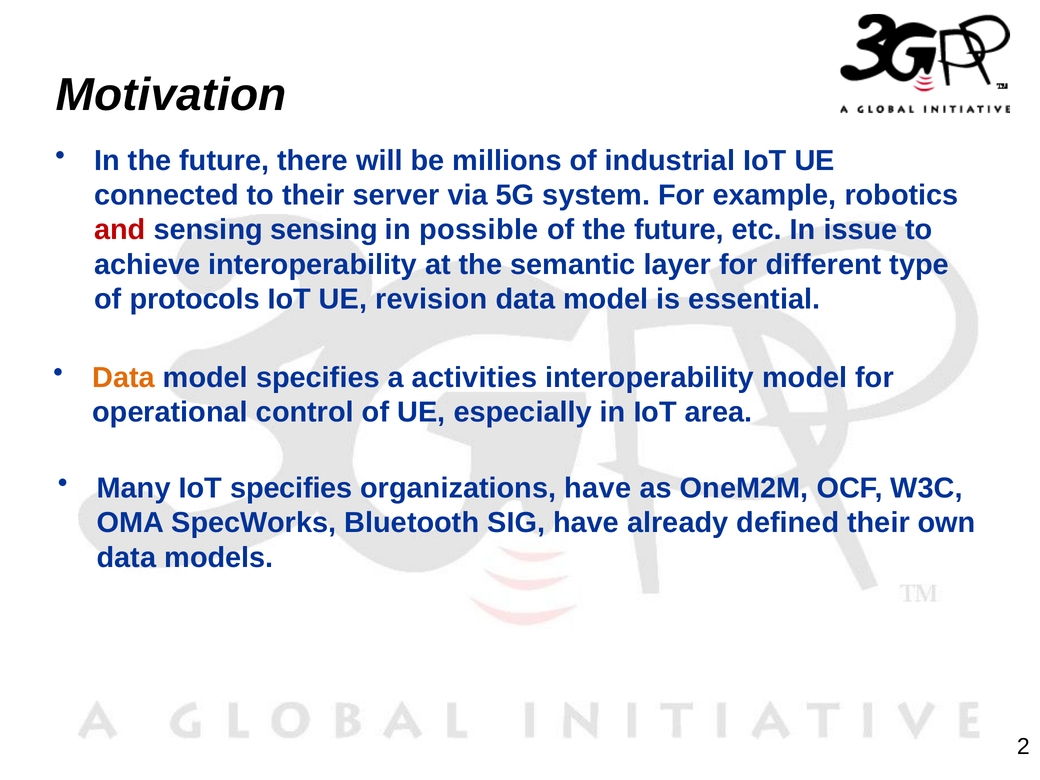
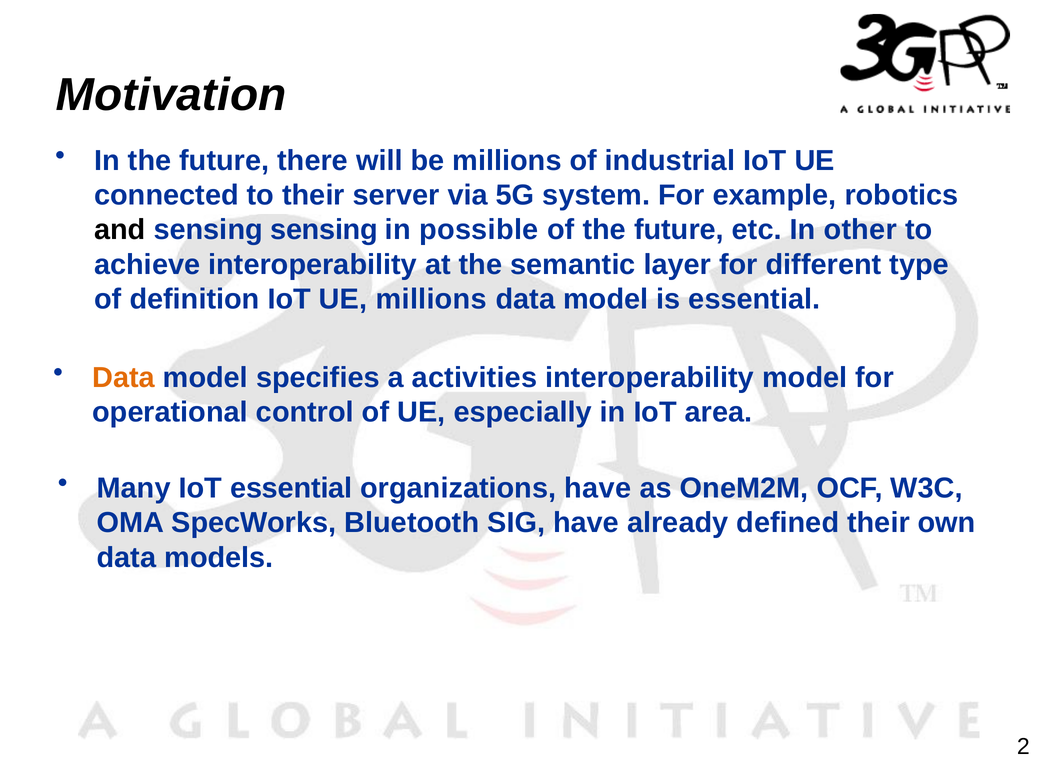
and colour: red -> black (120, 230)
issue: issue -> other (860, 230)
protocols: protocols -> definition (195, 299)
UE revision: revision -> millions (431, 299)
IoT specifies: specifies -> essential (291, 488)
